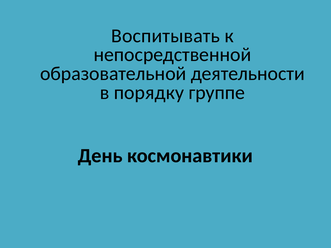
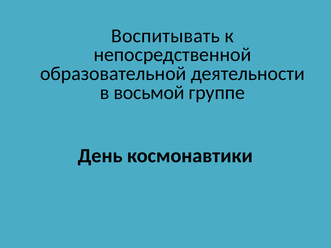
порядку: порядку -> восьмой (149, 93)
